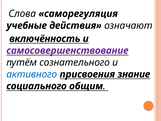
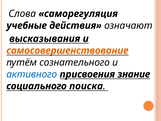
включённость: включённость -> высказывания (45, 39)
самосовершенствование colour: purple -> orange (67, 50)
общим: общим -> поиска (86, 86)
